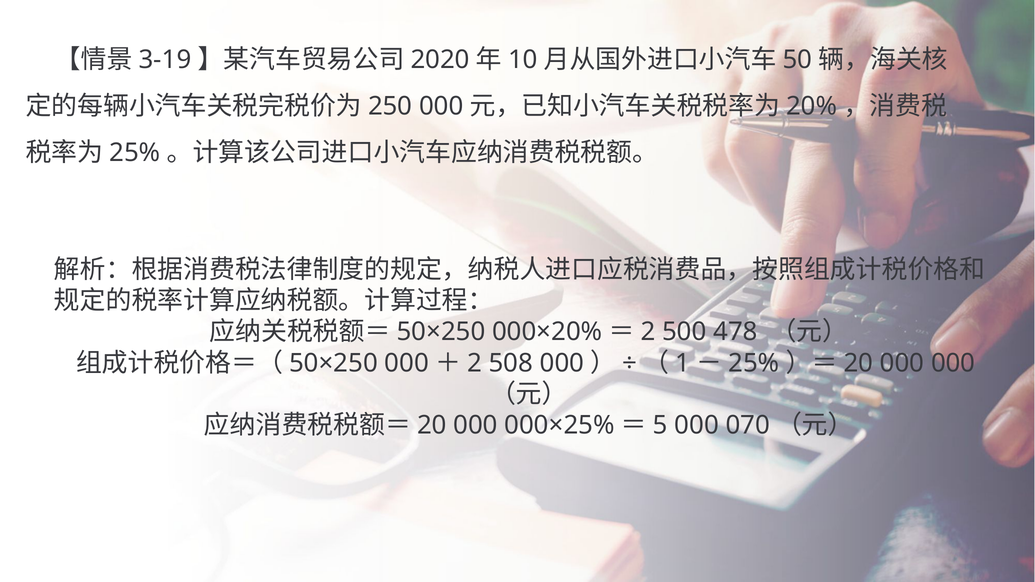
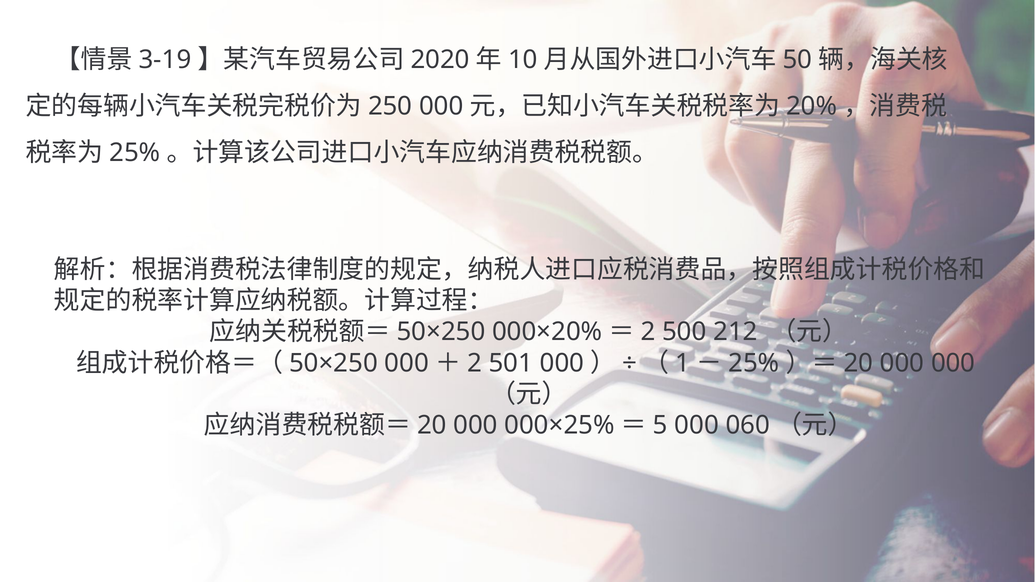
478: 478 -> 212 (735, 332)
508: 508 -> 501 (511, 363)
070: 070 -> 060 (748, 425)
